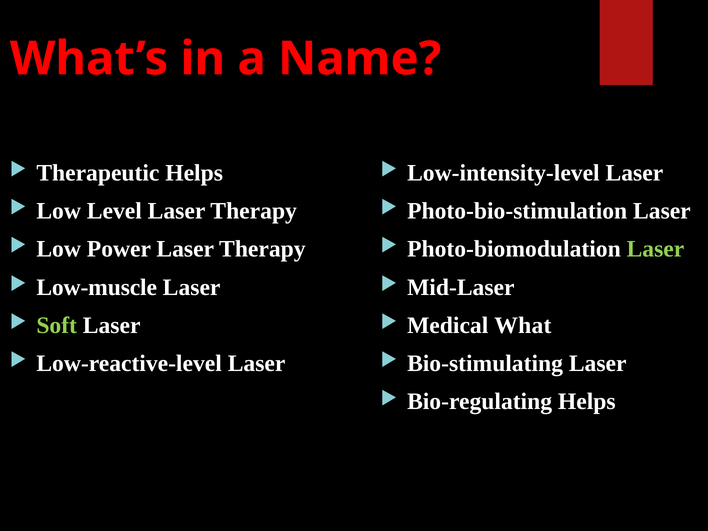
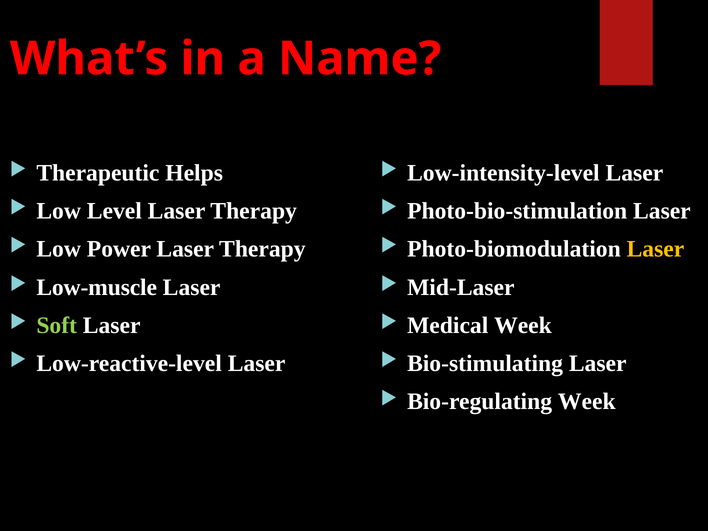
Laser colour: light green -> yellow (655, 249)
Medical What: What -> Week (523, 325)
Bio-regulating Helps: Helps -> Week (587, 402)
